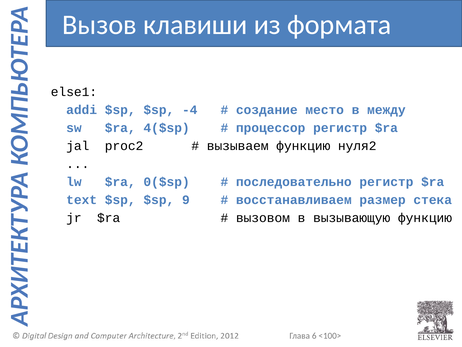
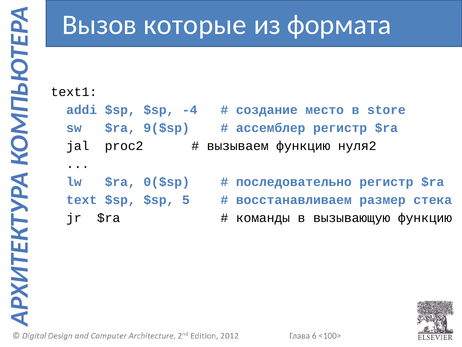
клавиши: клавиши -> которые (195, 25)
else1: else1 -> text1 (74, 92)
между: между -> store (386, 110)
4($sp: 4($sp -> 9($sp (167, 128)
процессор: процессор -> ассемблер (271, 128)
9: 9 -> 5 (186, 200)
вызовом: вызовом -> команды (263, 218)
